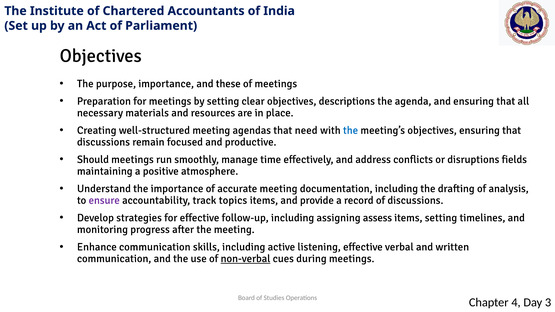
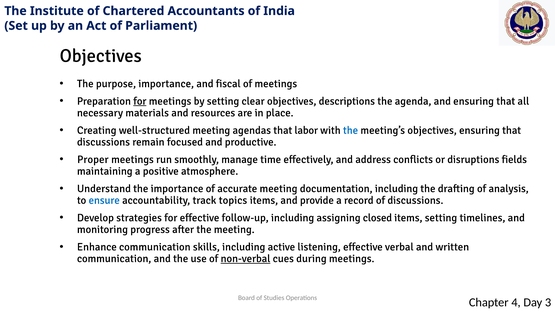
these: these -> fiscal (228, 84)
for underline: none -> present (140, 101)
need: need -> labor (306, 130)
Should: Should -> Proper (93, 160)
ensure colour: purple -> blue (104, 200)
assess: assess -> closed (377, 218)
